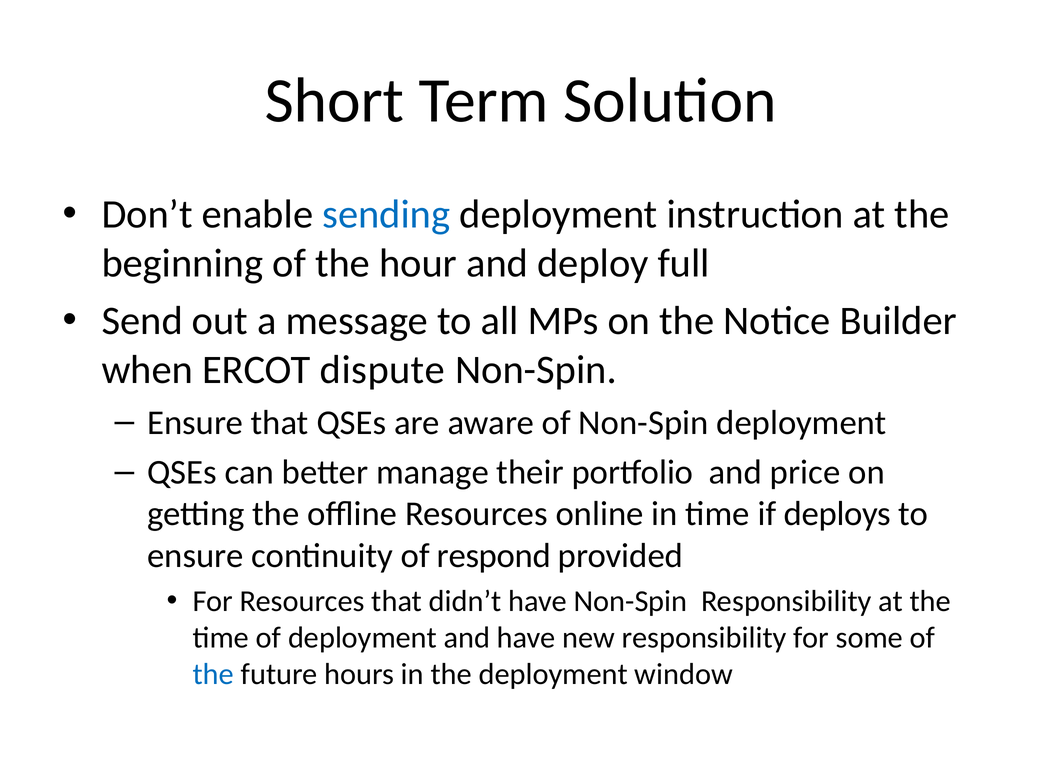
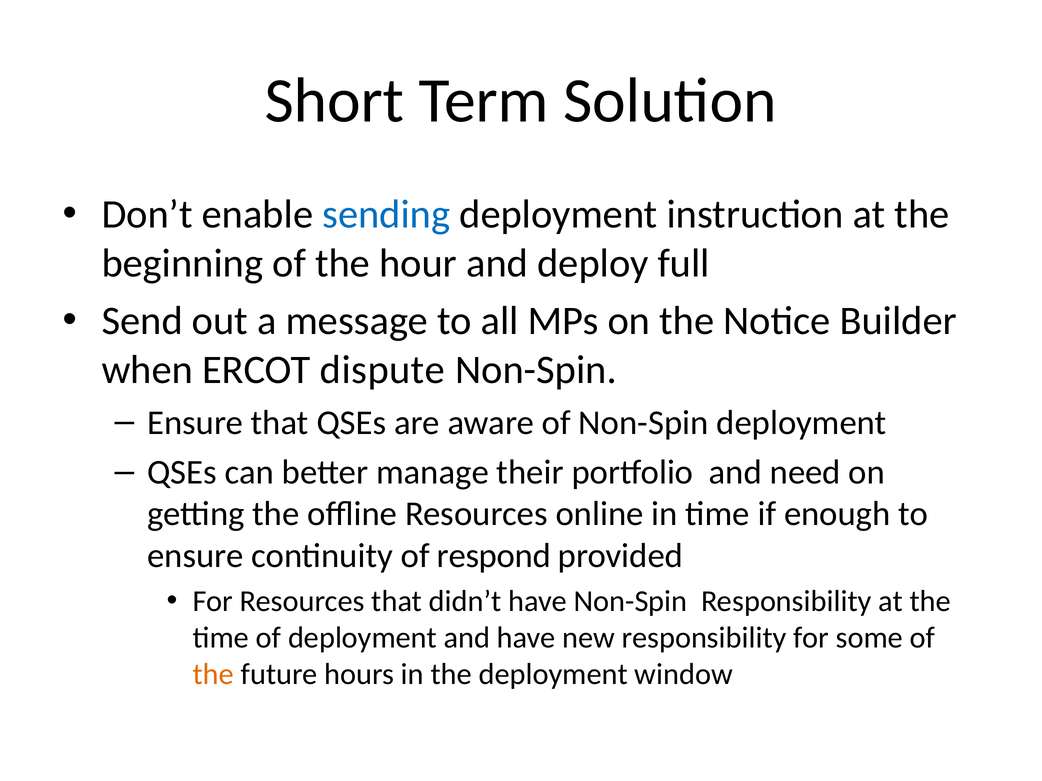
price: price -> need (805, 473)
deploys: deploys -> enough (837, 514)
the colour: blue -> orange (213, 675)
